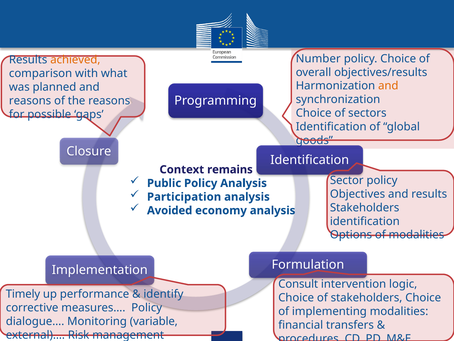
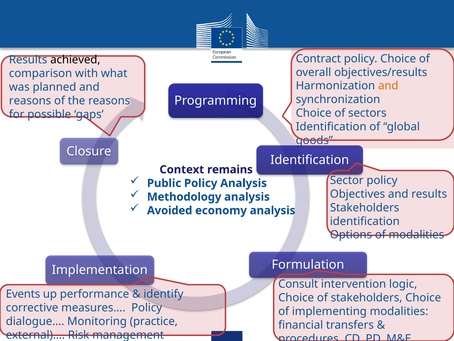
Number: Number -> Contract (318, 59)
achieved colour: orange -> black (75, 60)
Participation: Participation -> Methodology (184, 197)
Timely: Timely -> Events (23, 294)
variable: variable -> practice (154, 321)
